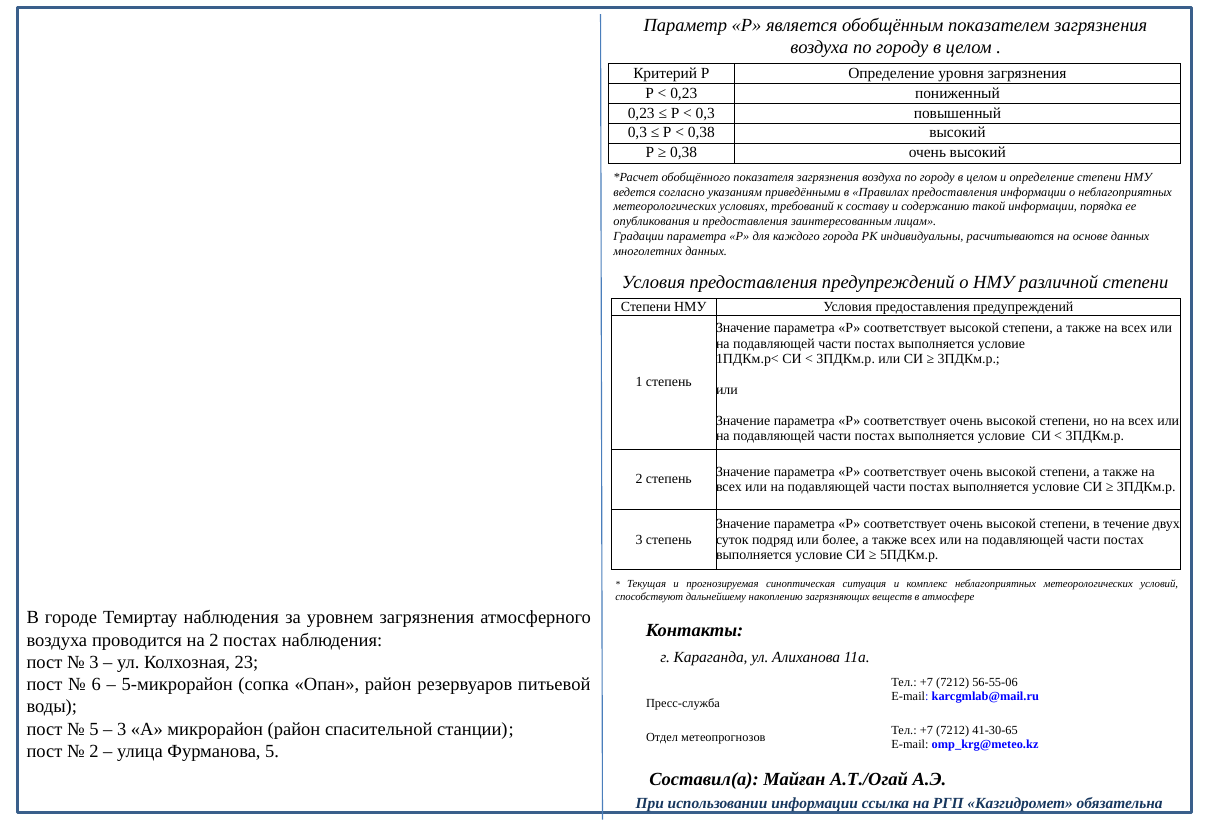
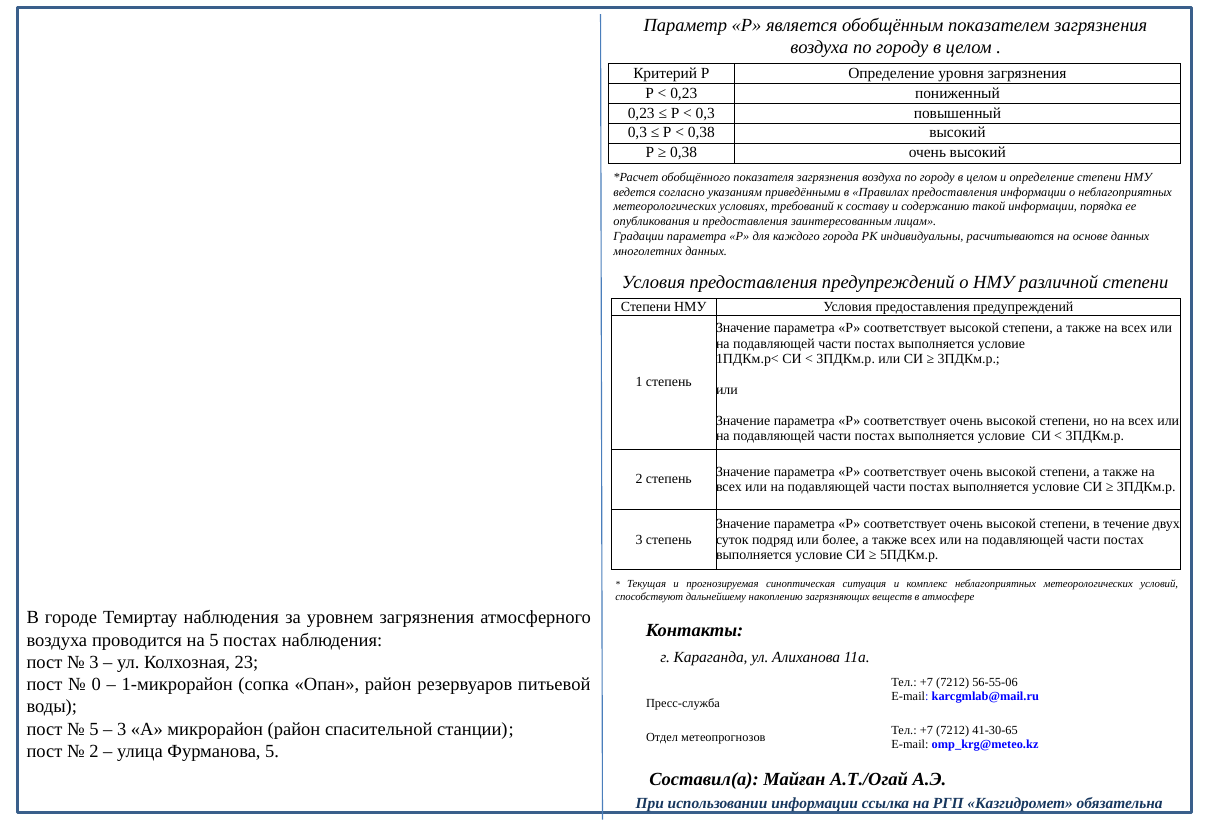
на 2: 2 -> 5 (214, 640)
6: 6 -> 0 (96, 685)
5-микрорайон: 5-микрорайон -> 1-микрорайон (177, 685)
